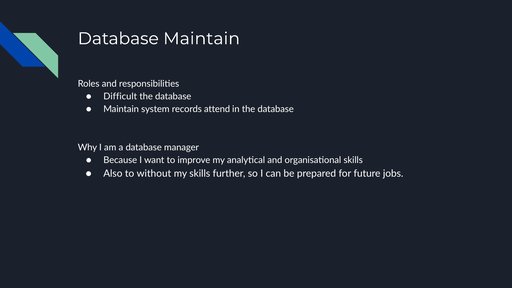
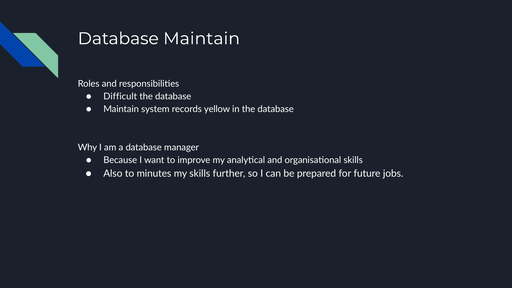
attend: attend -> yellow (217, 109)
without: without -> minutes (154, 174)
